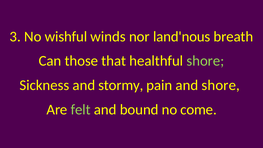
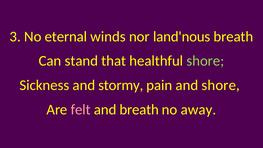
wishful: wishful -> eternal (66, 37)
those: those -> stand (81, 61)
felt colour: light green -> pink (81, 110)
and bound: bound -> breath (139, 110)
come: come -> away (198, 110)
